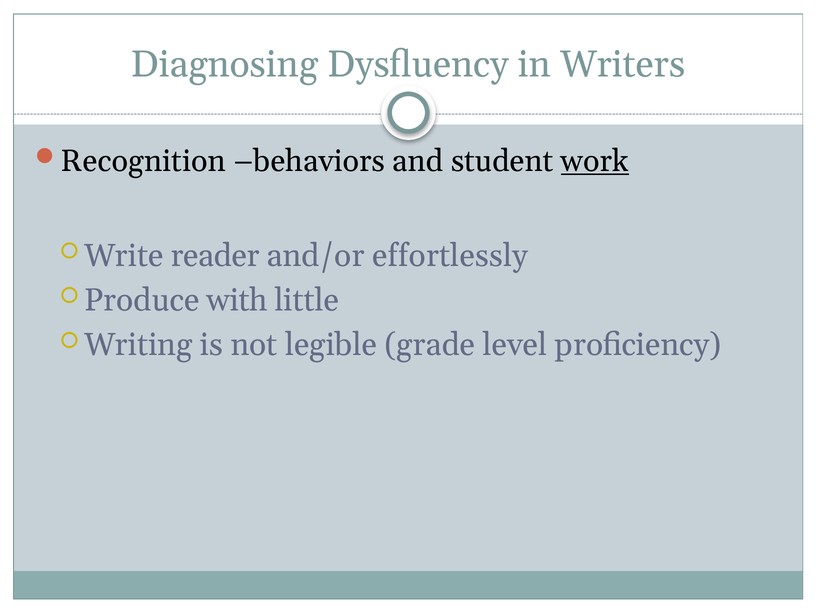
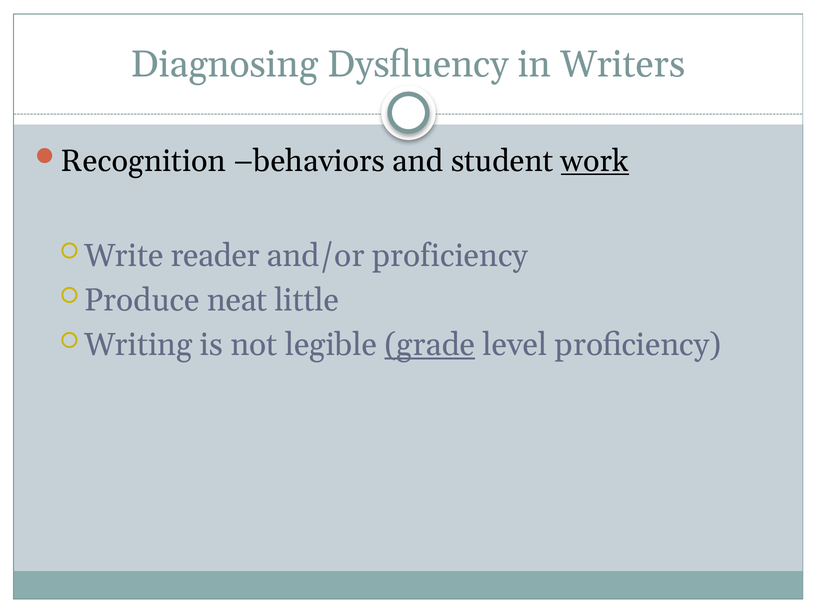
and/or effortlessly: effortlessly -> proficiency (450, 256)
with: with -> neat (237, 300)
grade underline: none -> present (430, 345)
